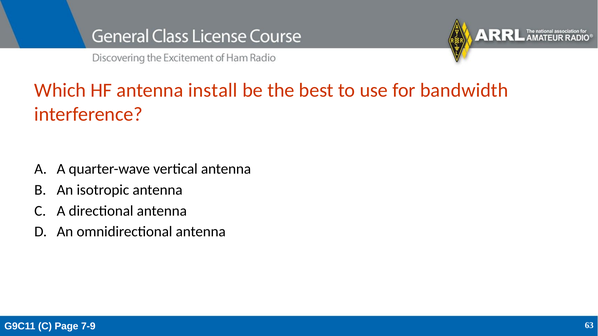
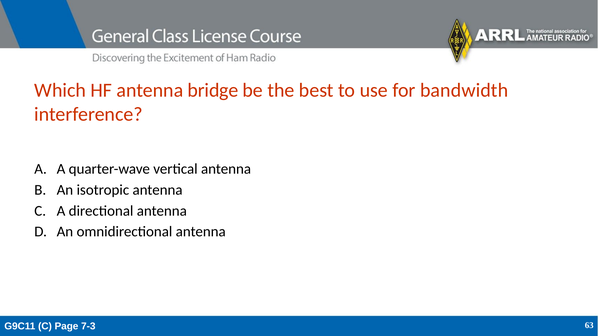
install: install -> bridge (213, 90)
7-9: 7-9 -> 7-3 (88, 327)
